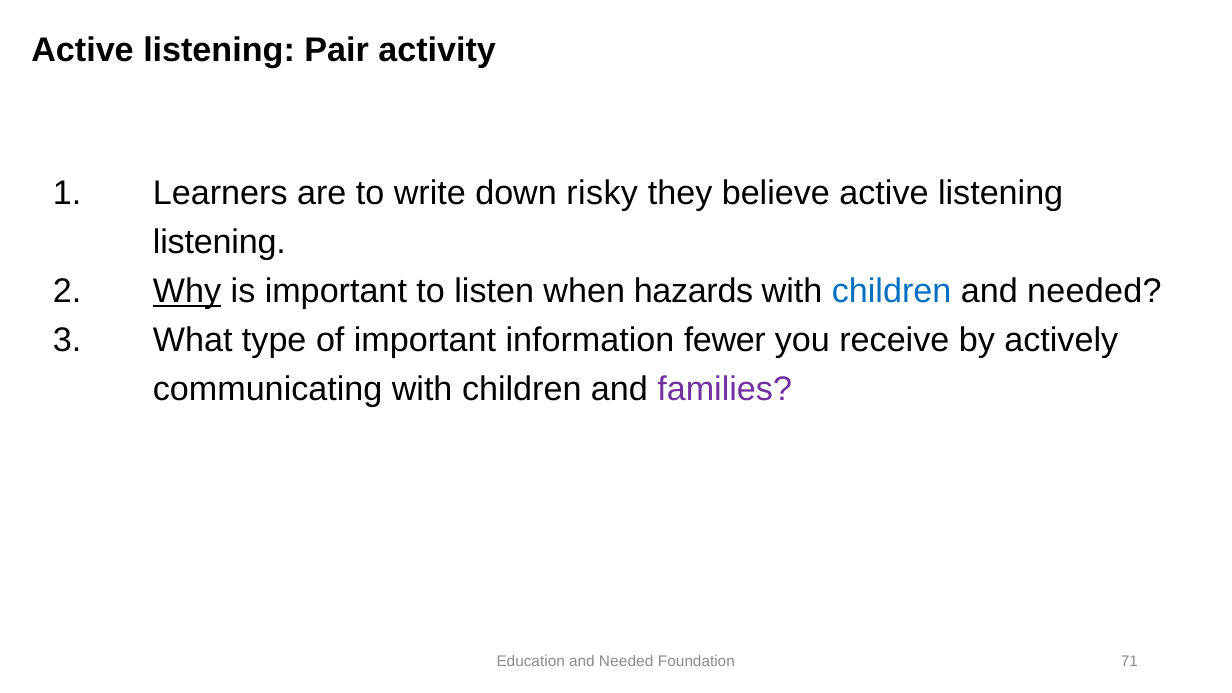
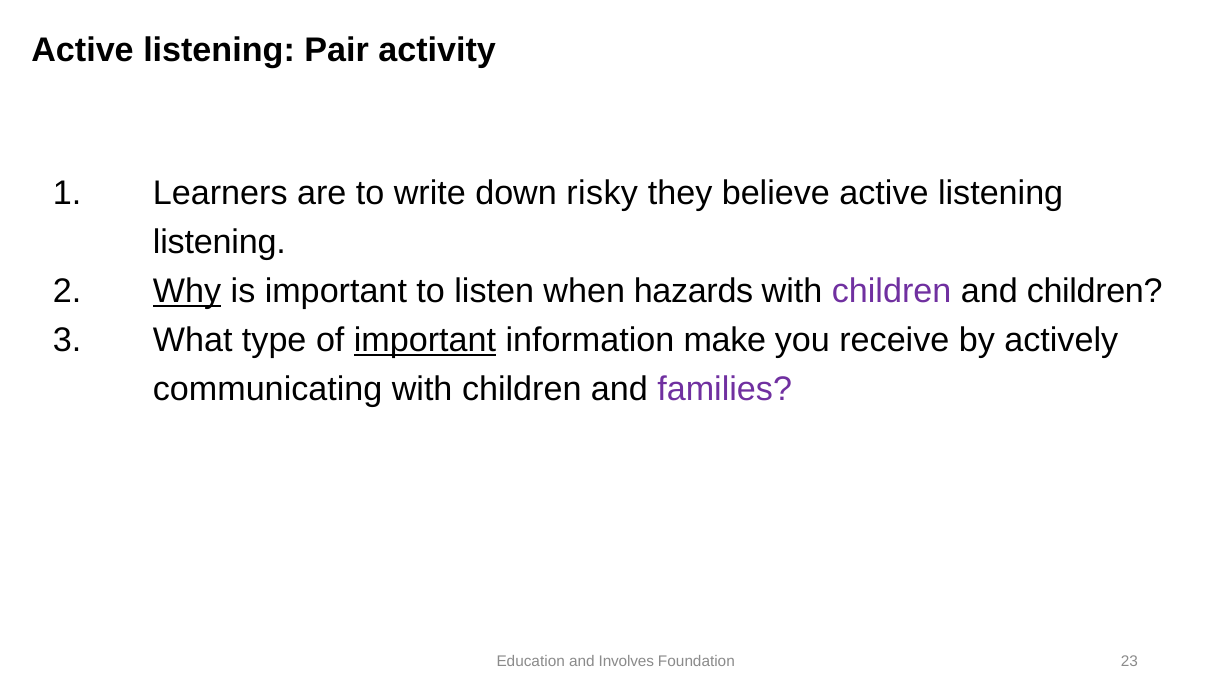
children colour: blue -> purple (892, 291)
needed: needed -> children (1095, 291)
important underline: none -> present (425, 340)
fewer: fewer -> make (725, 340)
Education and Needed: Needed -> Involves (626, 662)
71: 71 -> 23 (1129, 662)
